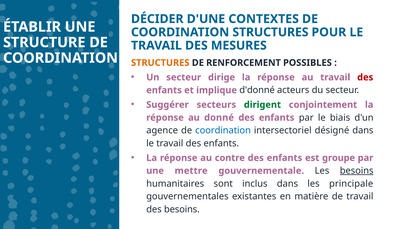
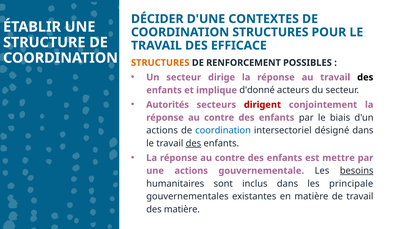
MESURES: MESURES -> EFFICACE (239, 46)
des colour: red -> black (365, 77)
Suggérer: Suggérer -> Autorités (168, 105)
dirigent colour: green -> red (262, 105)
donné: donné -> contre (219, 118)
agence: agence -> actions (162, 130)
des underline: none -> present (193, 143)
groupe: groupe -> mettre (339, 158)
une mettre: mettre -> actions (191, 171)
des besoins: besoins -> matière (182, 209)
